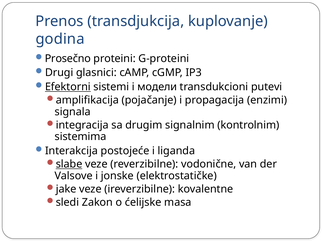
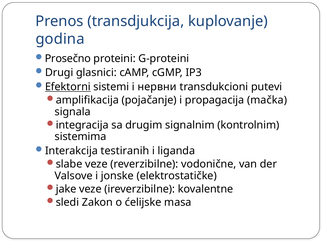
модели: модели -> нервни (157, 87)
enzimi: enzimi -> mačka (267, 100)
postojeće: postojeće -> testiranih (125, 151)
slabe underline: present -> none (69, 164)
